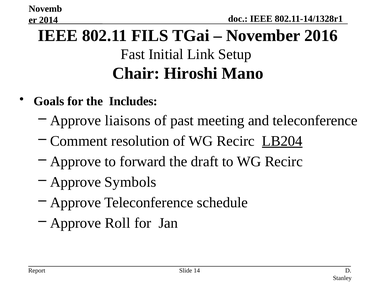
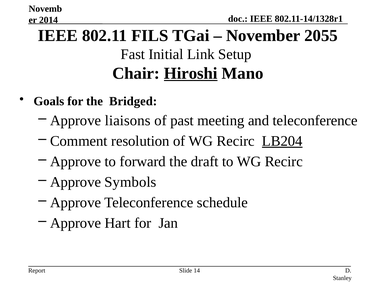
2016: 2016 -> 2055 (321, 36)
Hiroshi underline: none -> present (191, 73)
Includes: Includes -> Bridged (133, 101)
Roll: Roll -> Hart (118, 223)
